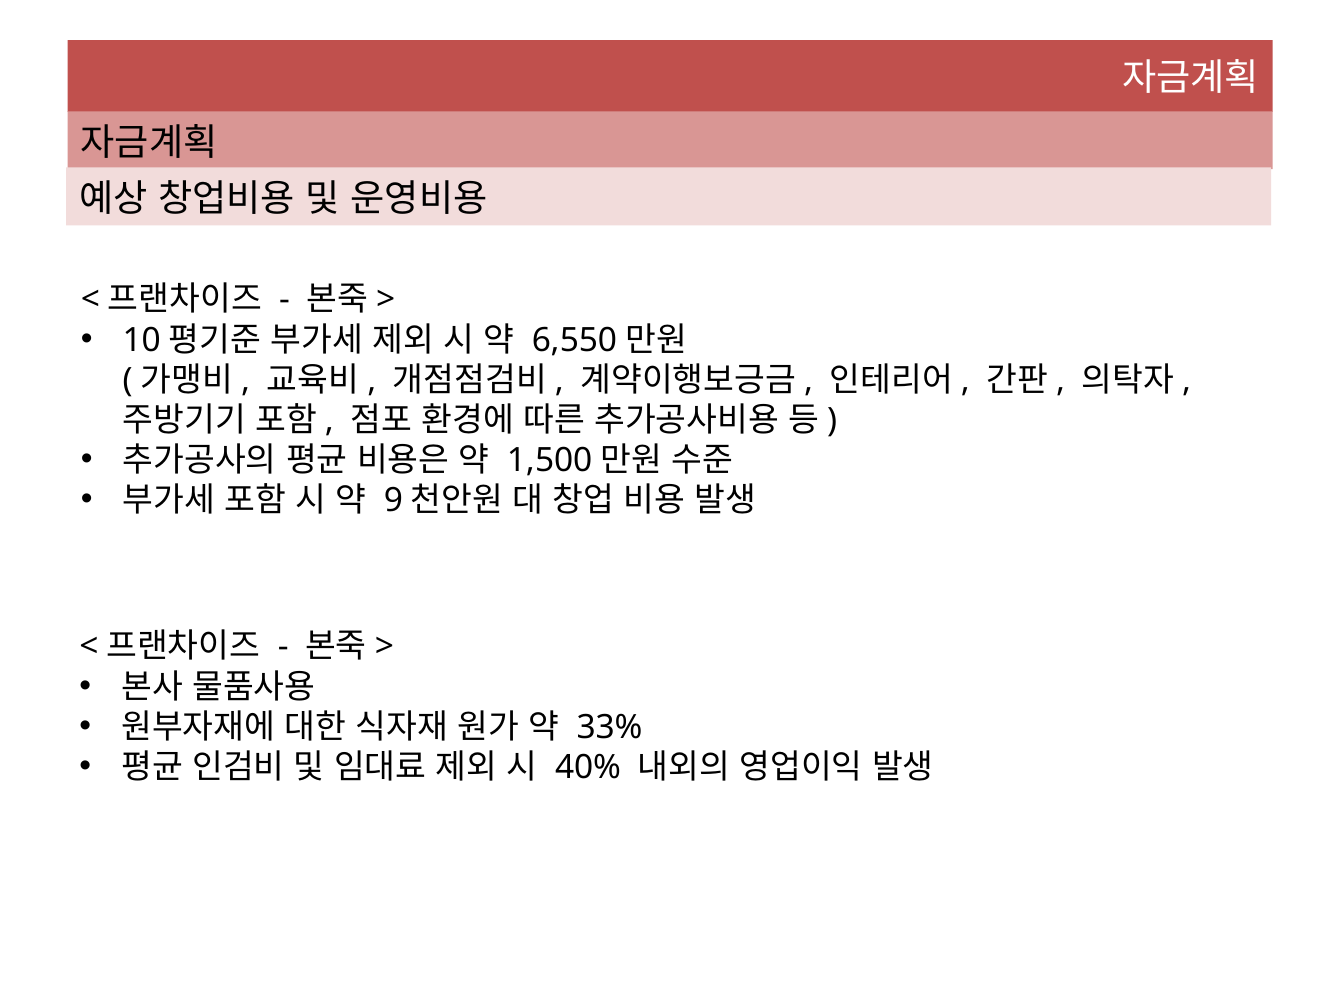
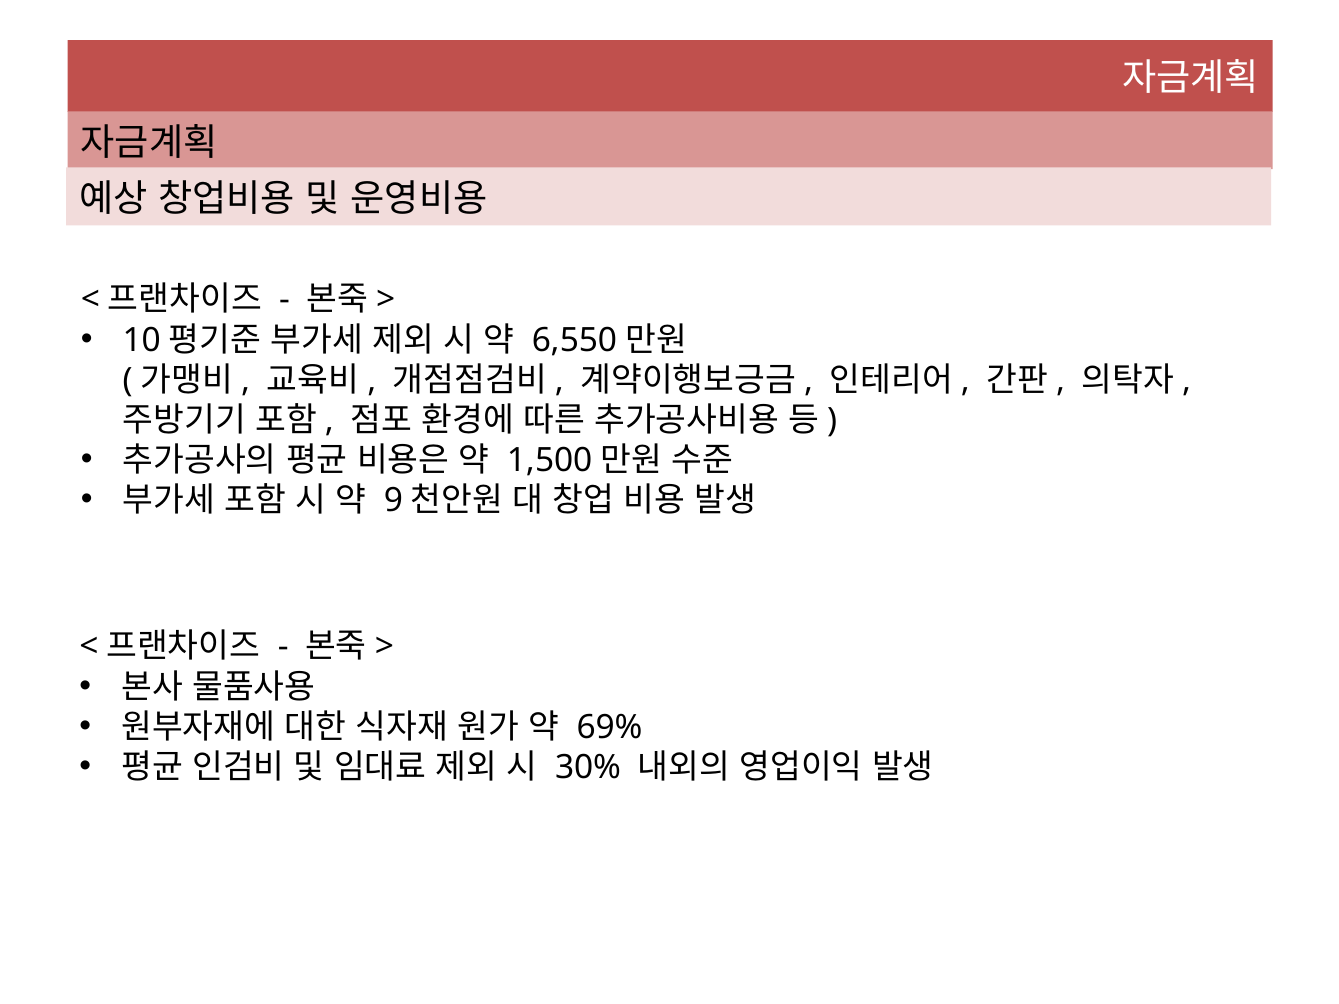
33%: 33% -> 69% (610, 727)
40%: 40% -> 30% (588, 768)
